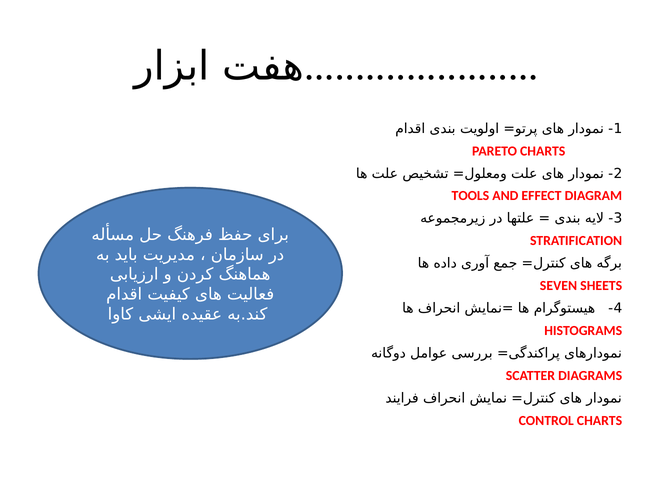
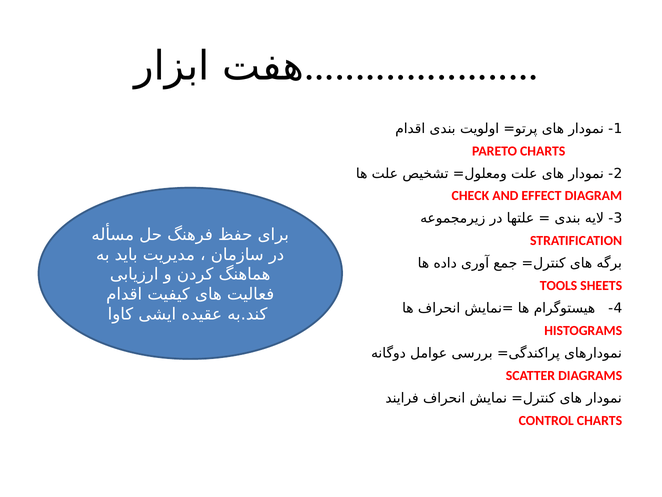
TOOLS: TOOLS -> CHECK (470, 196)
SEVEN: SEVEN -> TOOLS (559, 285)
